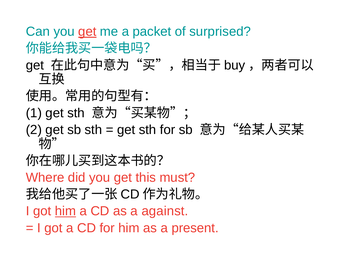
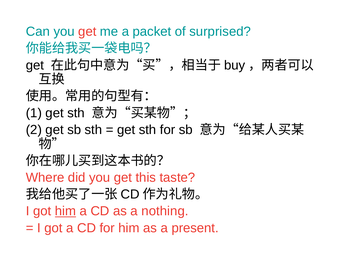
get underline: present -> none (87, 32)
must: must -> taste (177, 177)
against: against -> nothing (165, 211)
